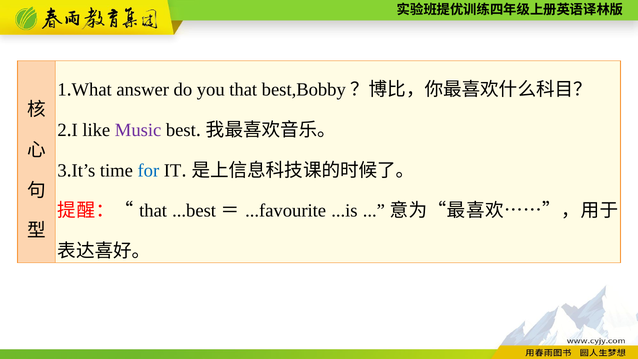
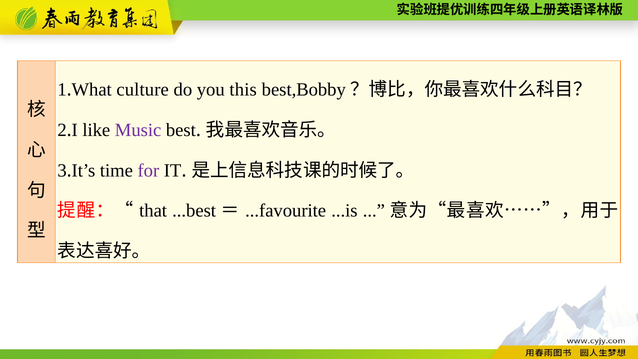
answer: answer -> culture (143, 90)
you that: that -> this (243, 90)
for colour: blue -> purple (148, 170)
